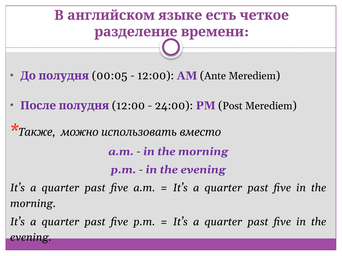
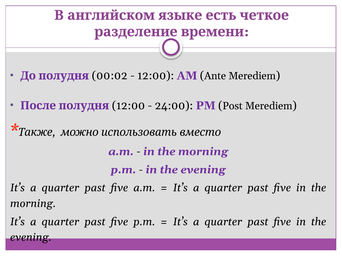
00:05: 00:05 -> 00:02 (110, 76)
